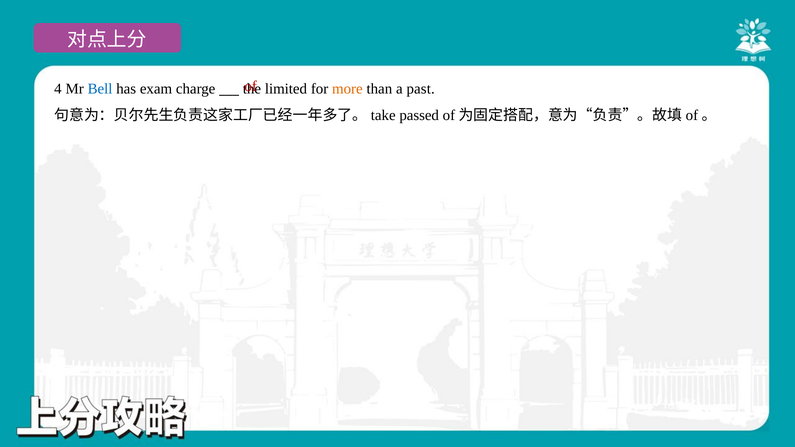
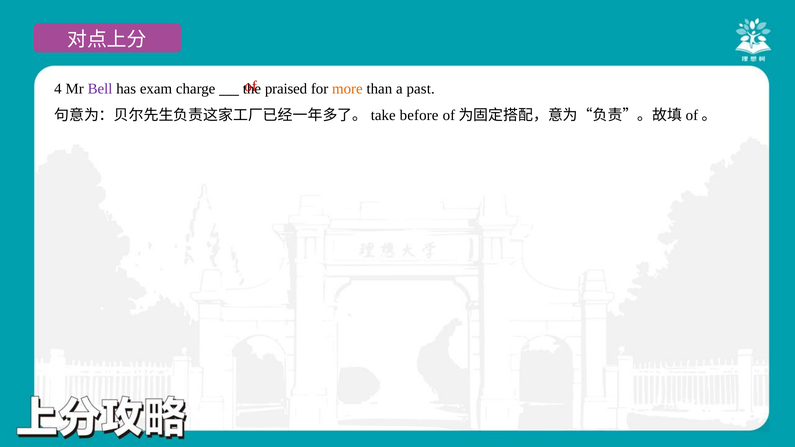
Bell colour: blue -> purple (100, 89)
limited: limited -> praised (286, 89)
passed: passed -> before (419, 115)
